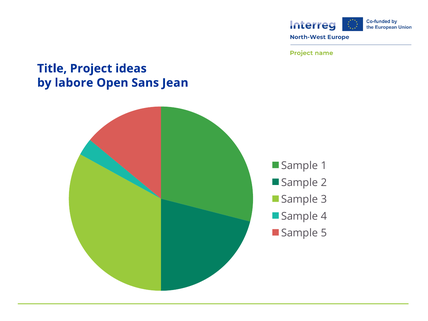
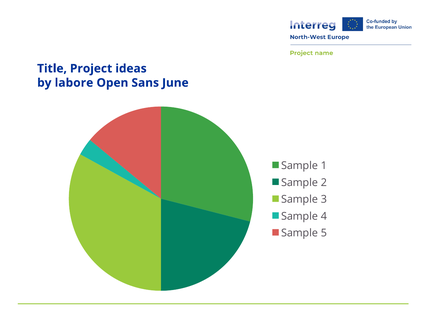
Jean: Jean -> June (175, 83)
